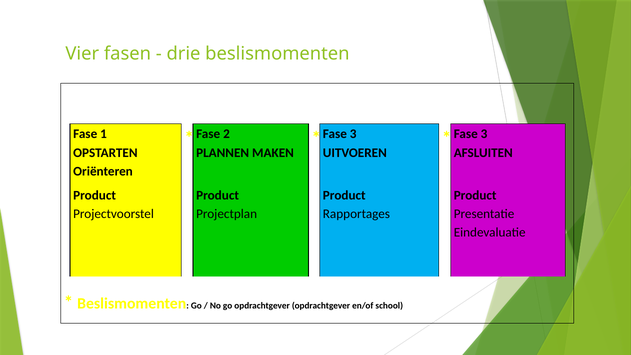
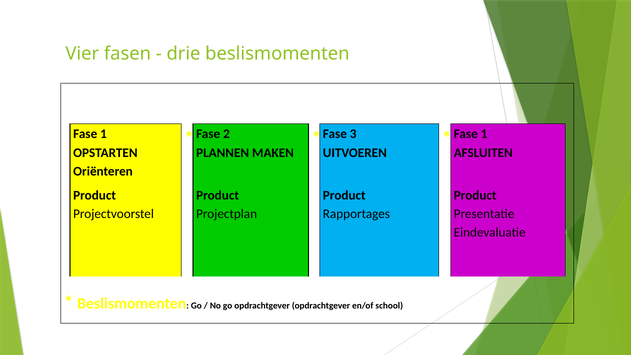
3: 3 -> 1 (484, 134)
